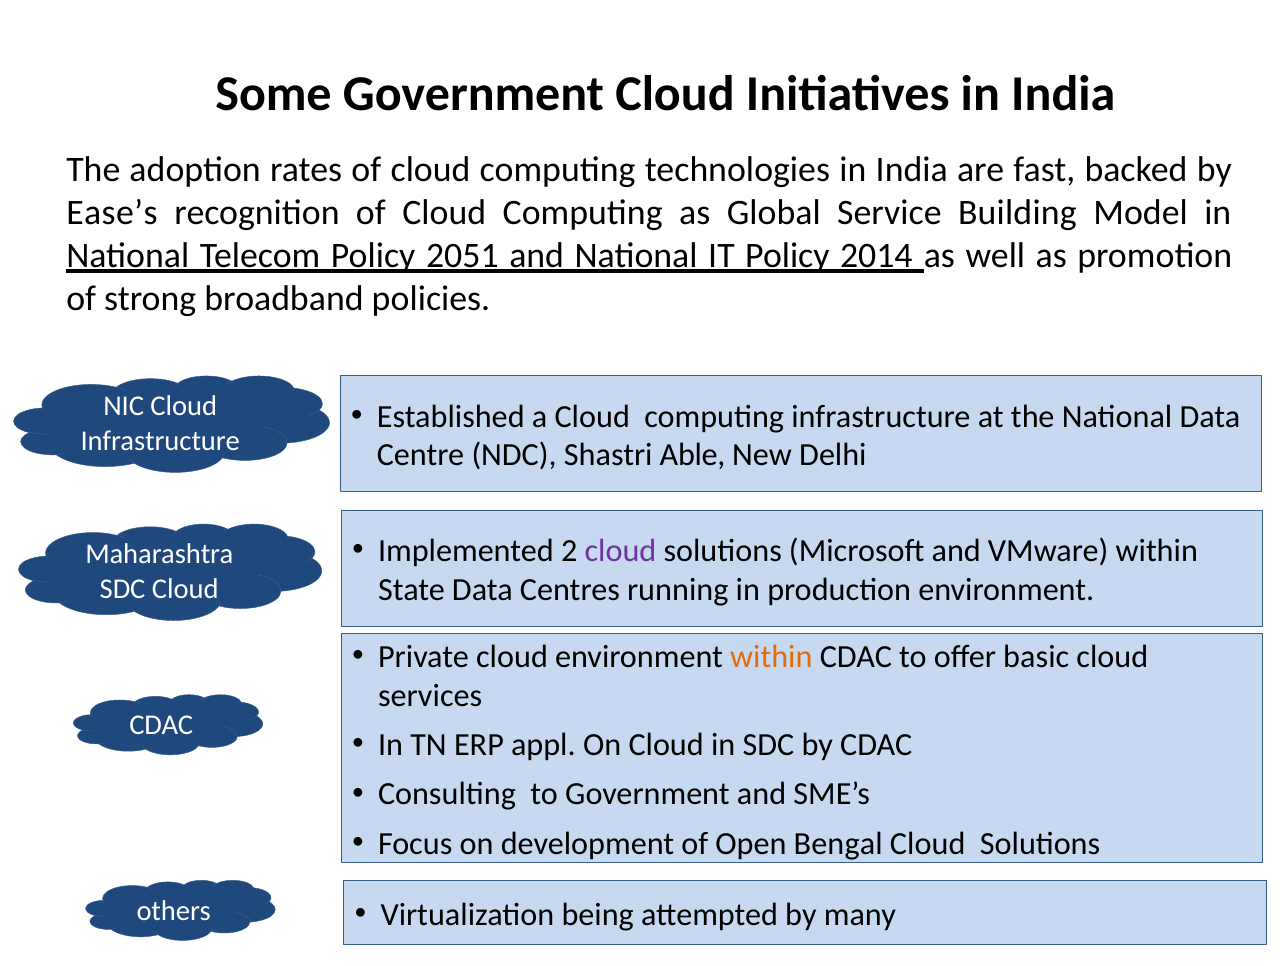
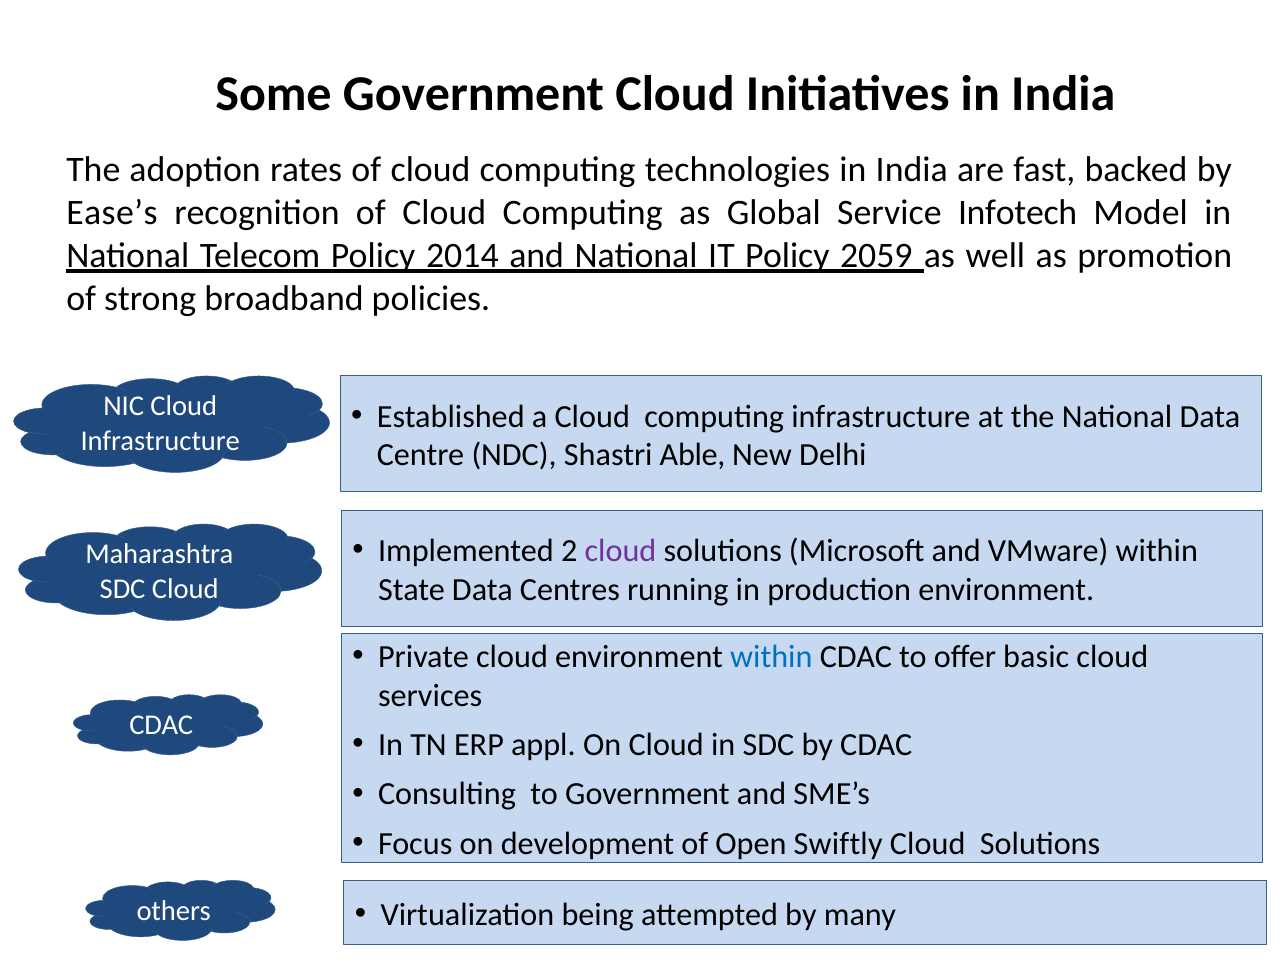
Building: Building -> Infotech (1018, 213)
2051: 2051 -> 2014 (462, 256)
2014: 2014 -> 2059 (876, 256)
within colour: orange -> blue (771, 657)
Bengal: Bengal -> Swiftly (838, 844)
